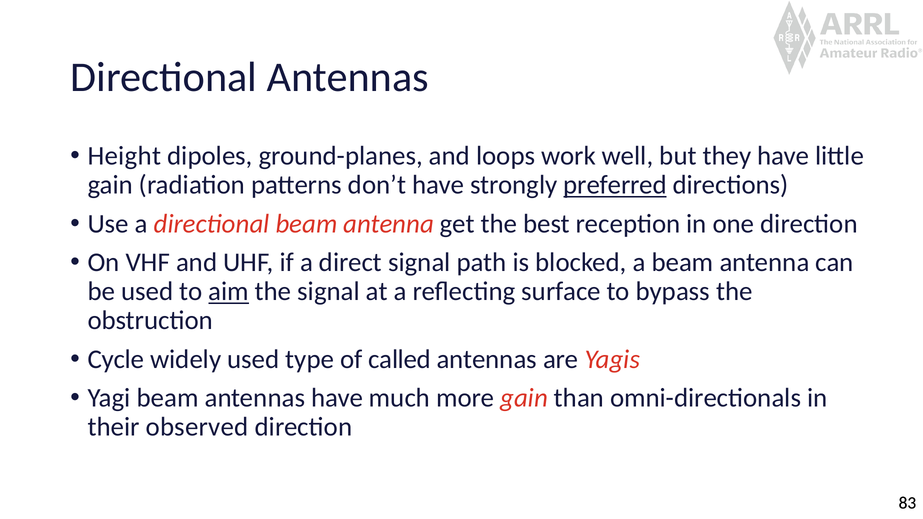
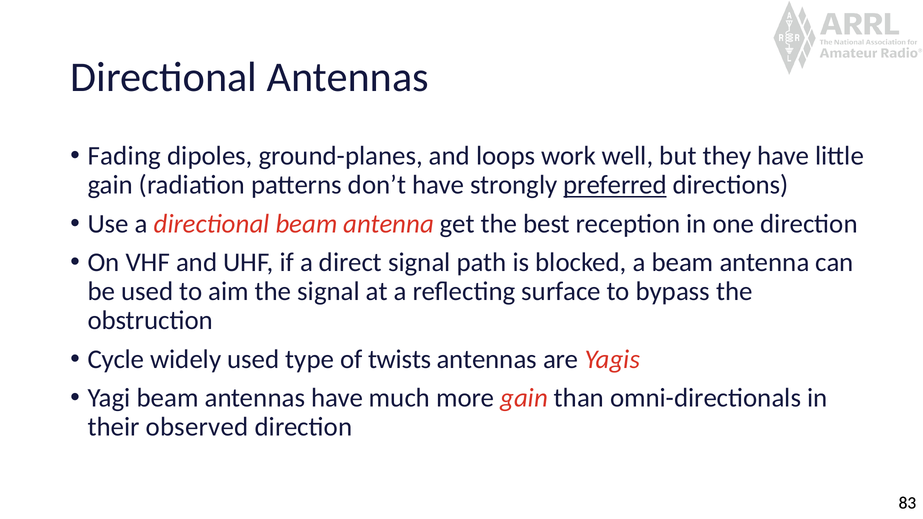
Height: Height -> Fading (124, 156)
aim underline: present -> none (229, 292)
called: called -> twists (400, 359)
